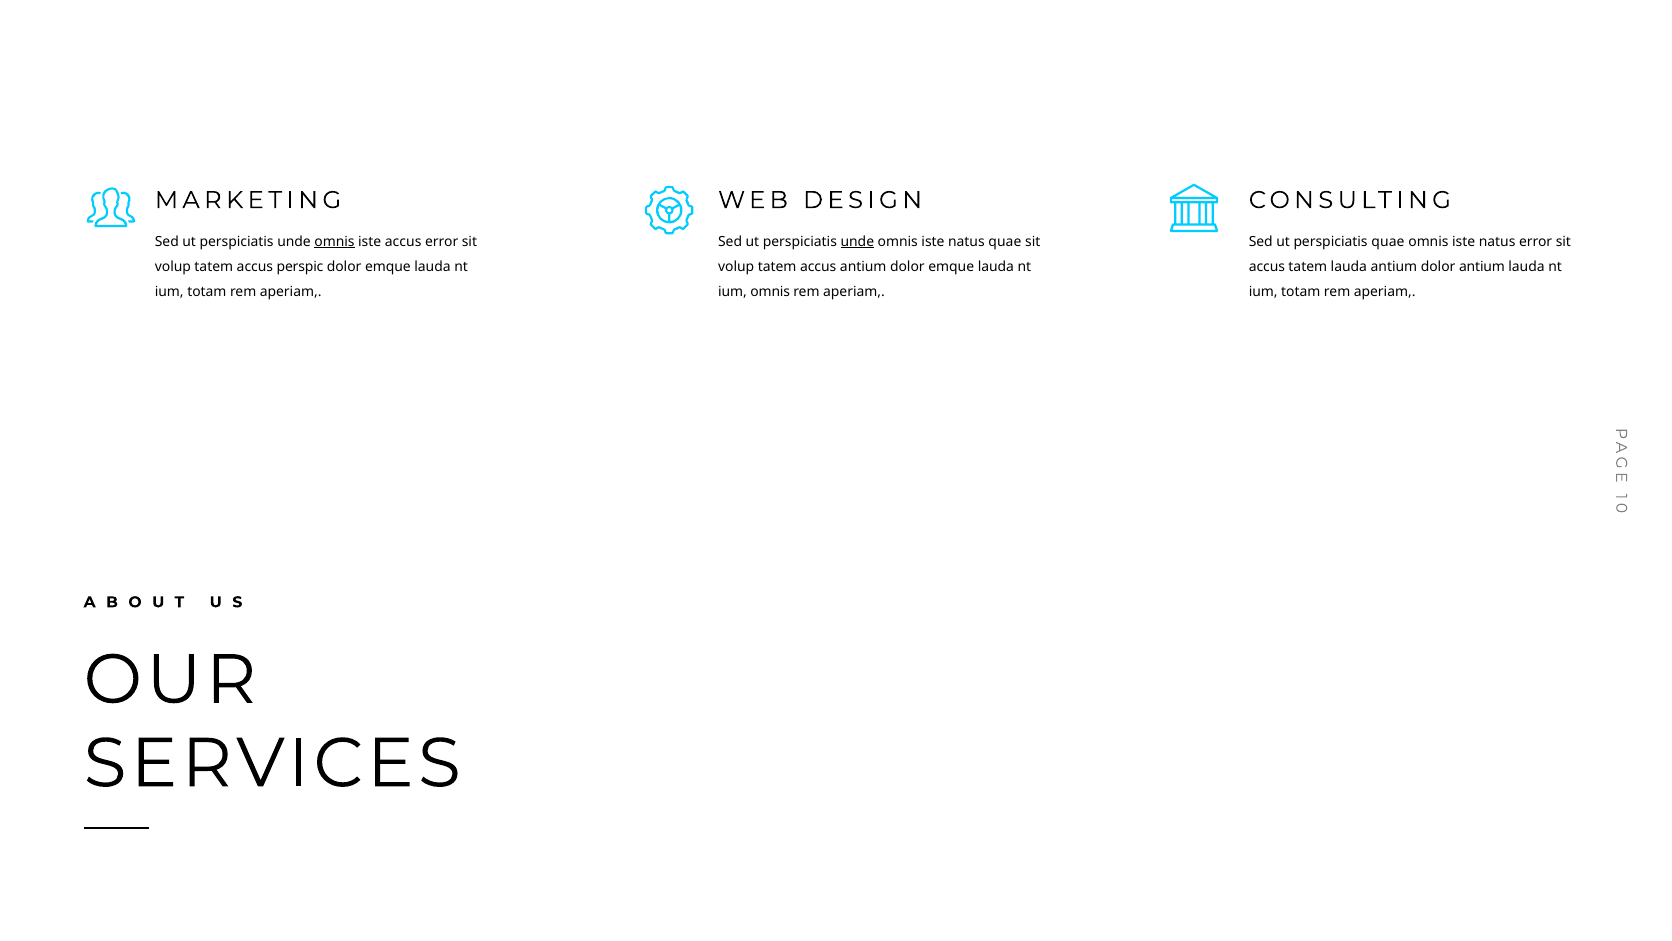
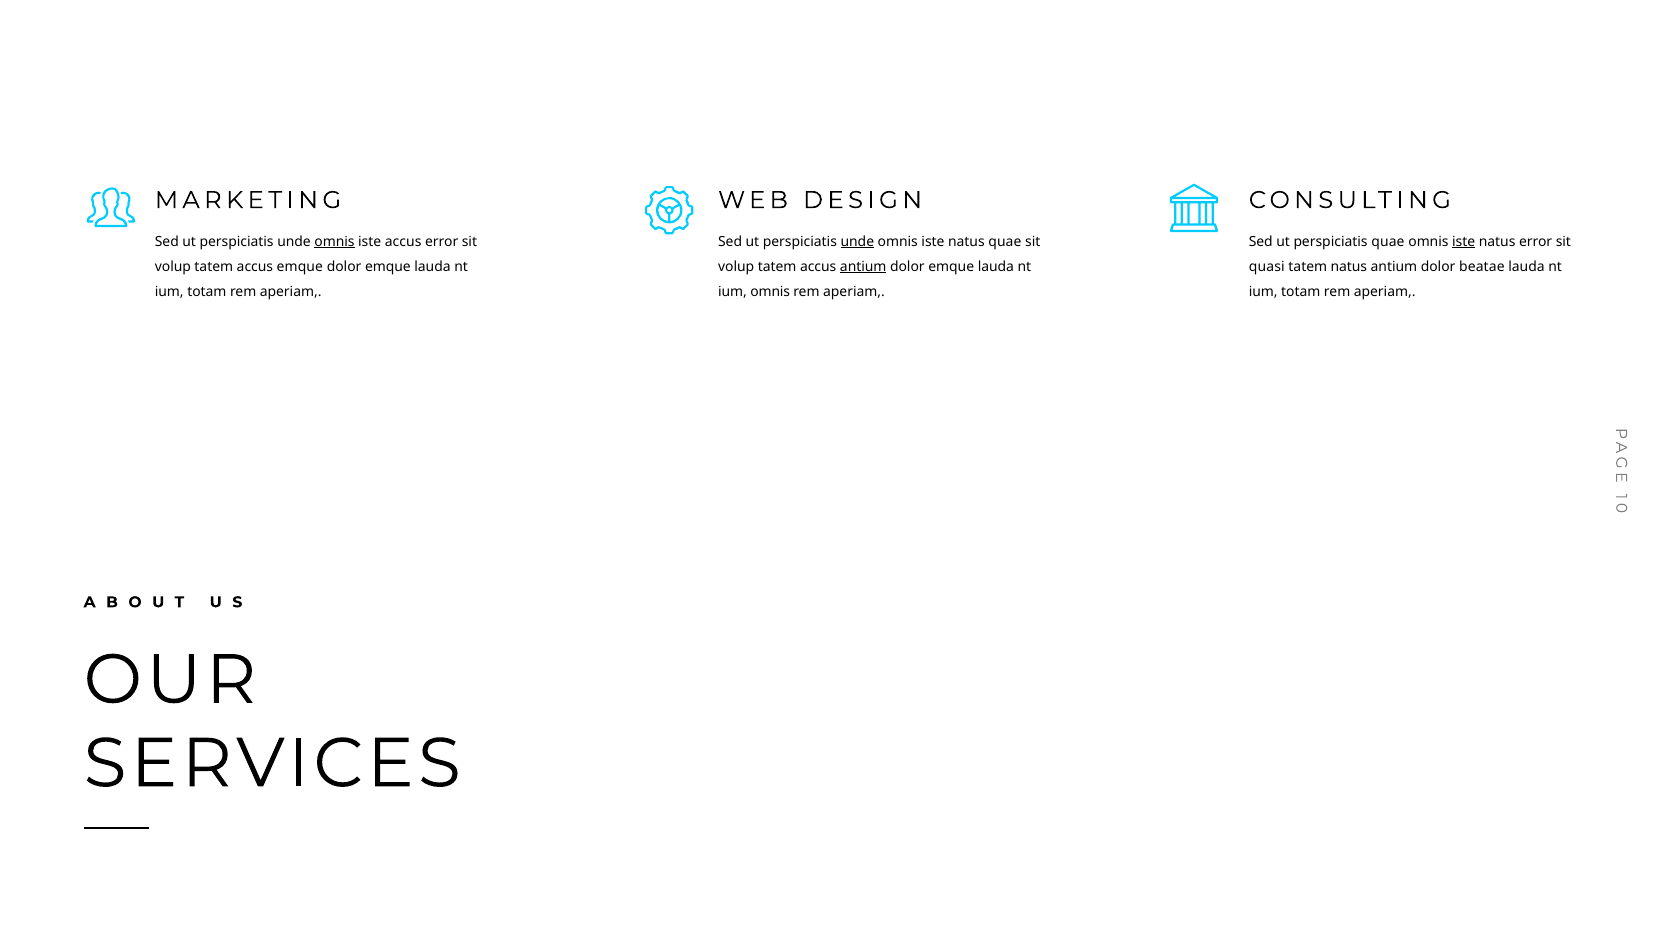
iste underline: none -> present (1464, 242)
accus perspic: perspic -> emque (300, 267)
antium underline: none -> present (863, 267)
accus: accus -> quasi (1267, 267)
tatem lauda: lauda -> natus (1349, 267)
dolor antium: antium -> beatae (1482, 267)
